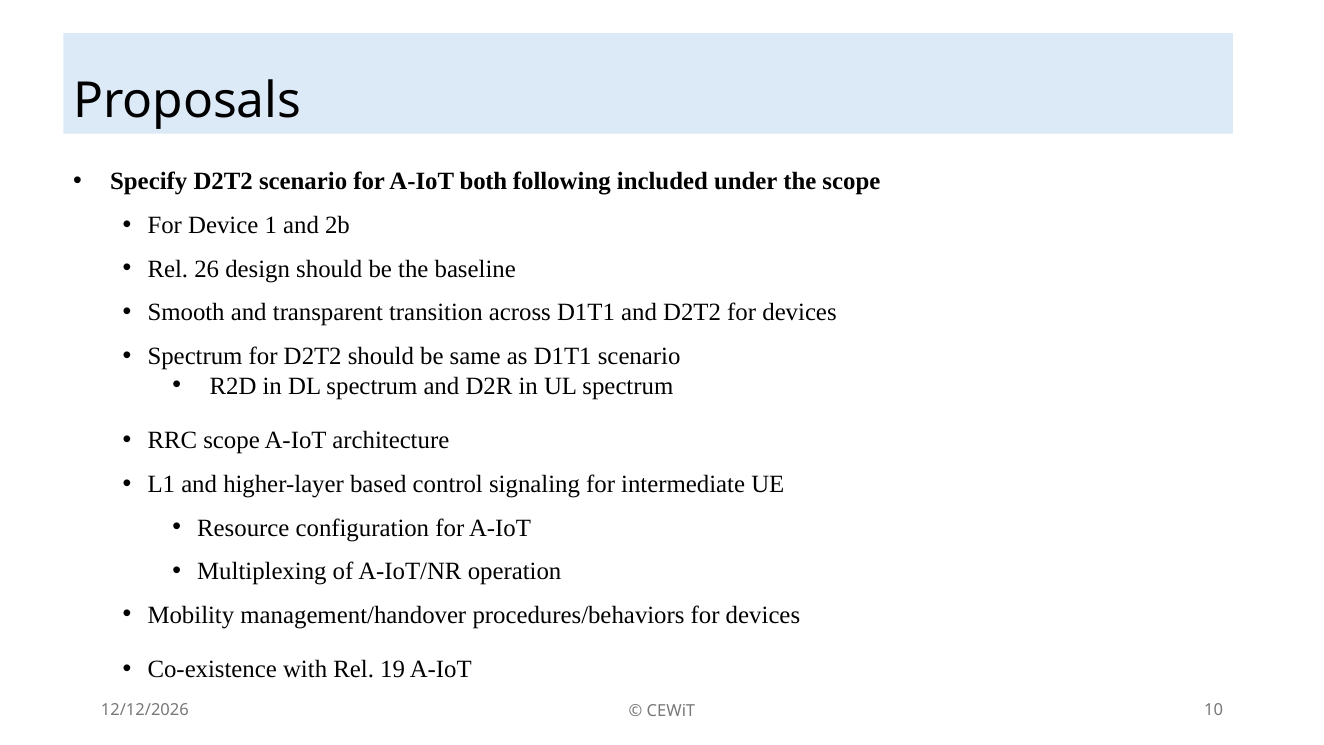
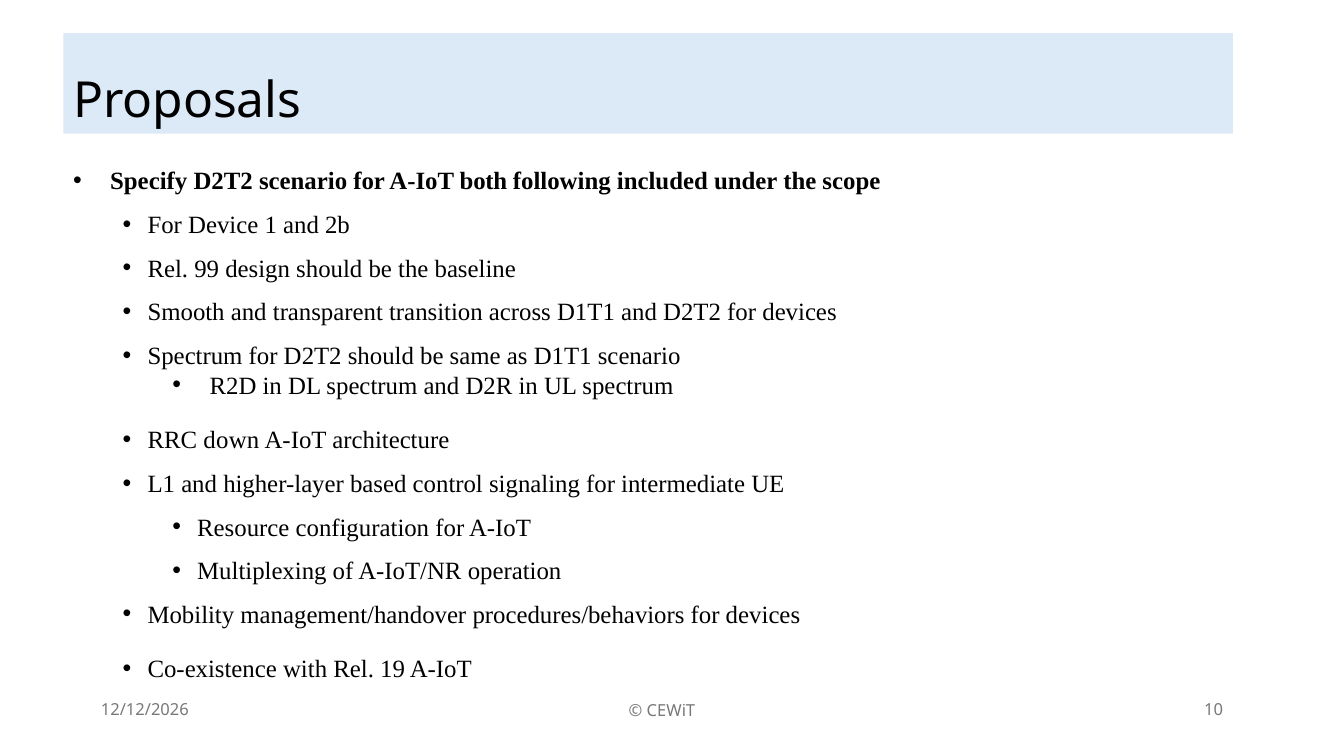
26: 26 -> 99 (207, 269)
RRC scope: scope -> down (231, 440)
